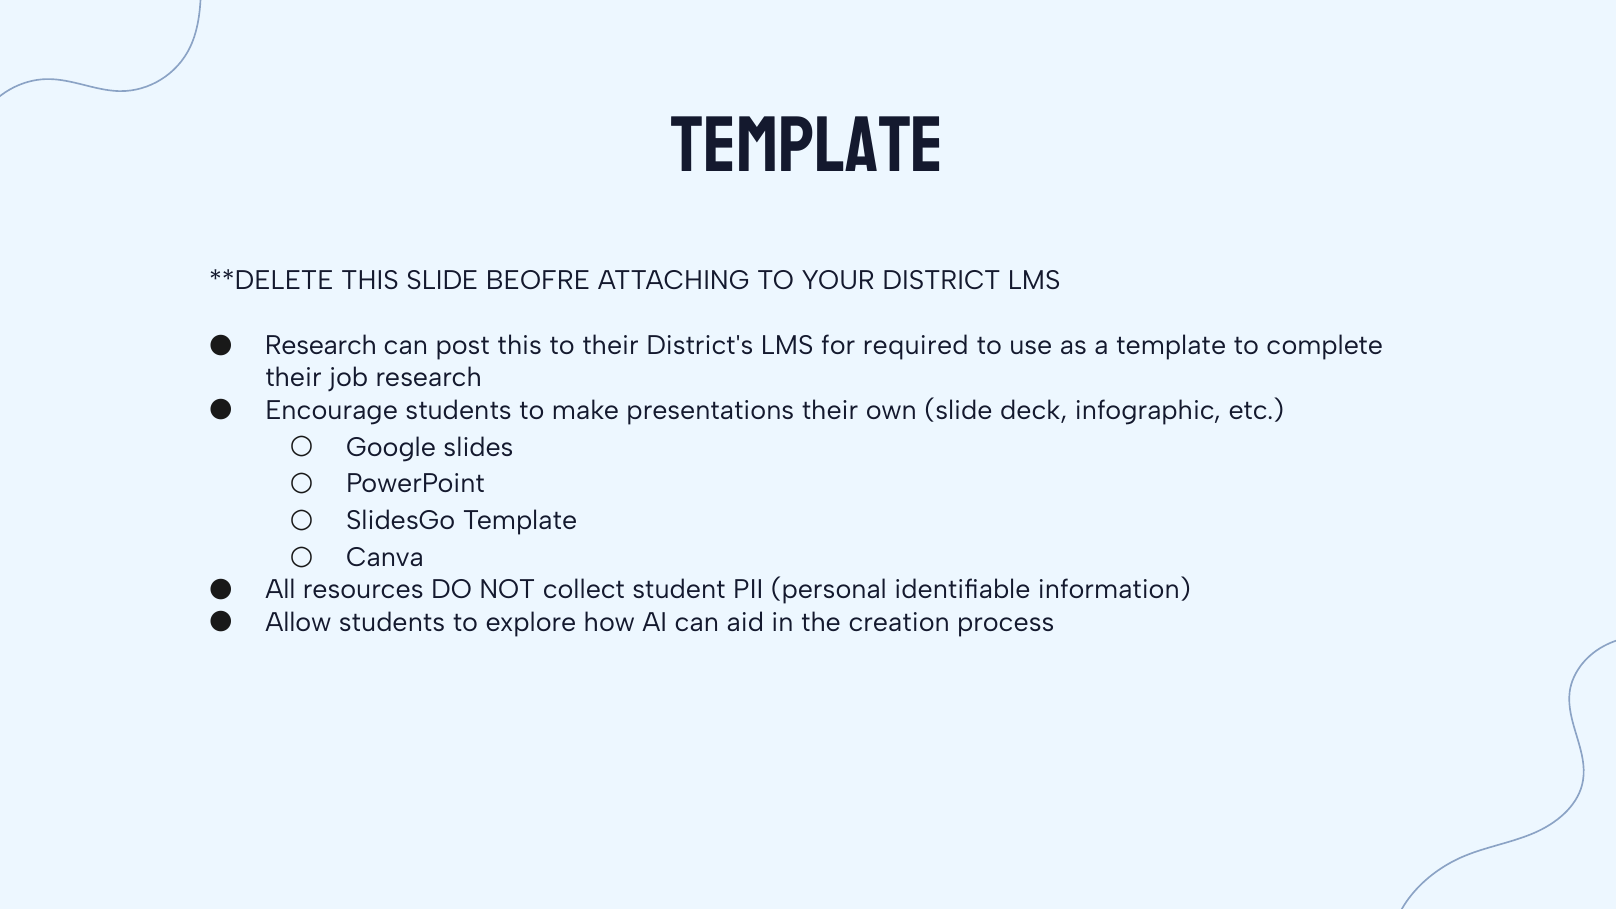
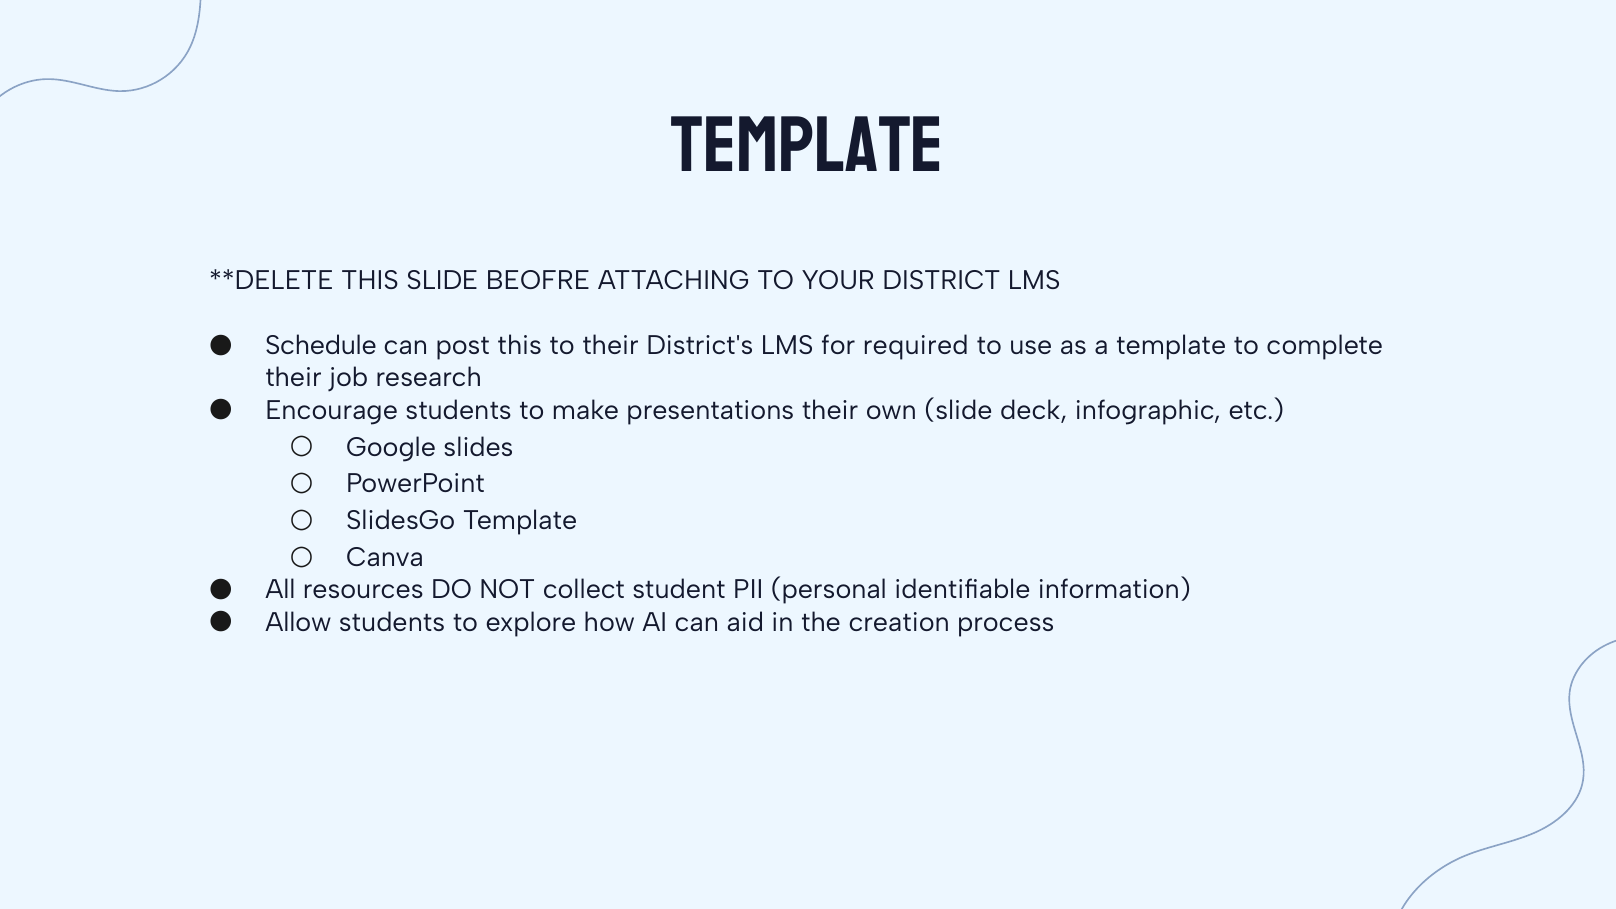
Research: Research -> Schedule (321, 346)
